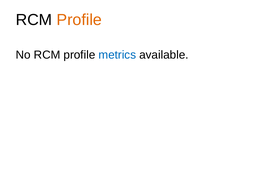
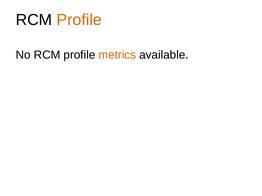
metrics colour: blue -> orange (117, 55)
